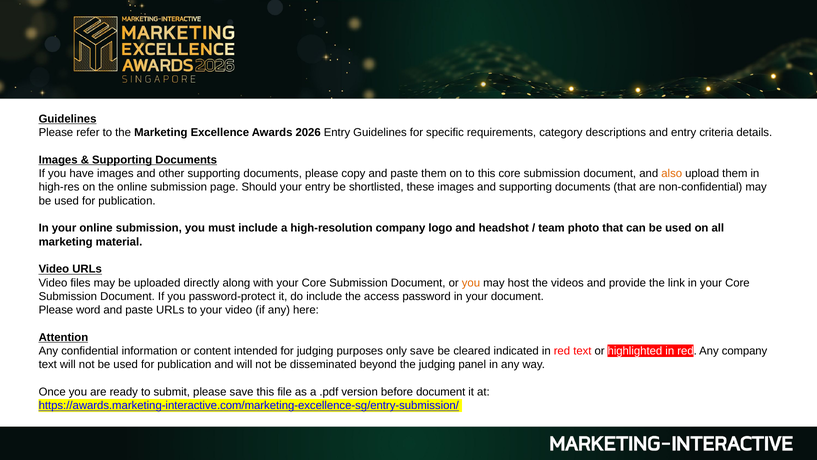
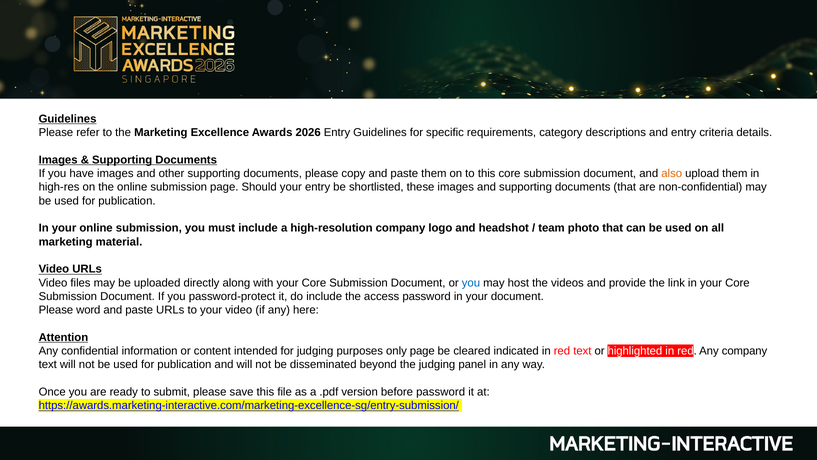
you colour: orange -> blue (471, 282)
only save: save -> page (422, 351)
before document: document -> password (441, 392)
